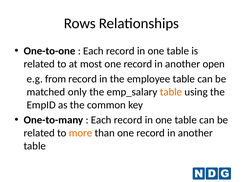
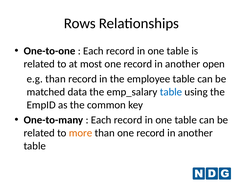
e.g from: from -> than (56, 79)
only: only -> data (77, 92)
table colour: orange -> blue (171, 92)
